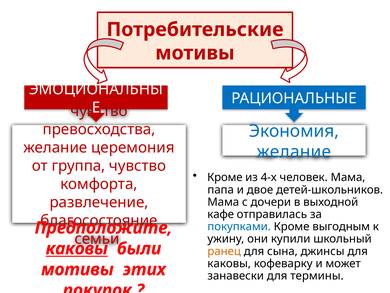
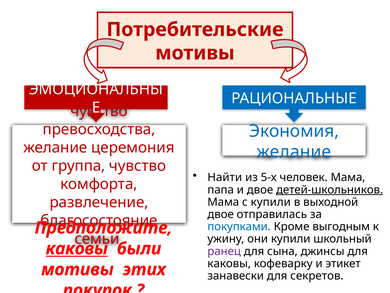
Кроме: Кроме -> Найти (225, 177)
4-х: 4-х -> 5-х (269, 177)
детей-школьников underline: none -> present (330, 189)
с дочери: дочери -> купили (271, 202)
кафе: кафе -> двое (221, 214)
ранец colour: orange -> purple (224, 251)
может: может -> этикет (343, 263)
термины: термины -> секретов (317, 275)
